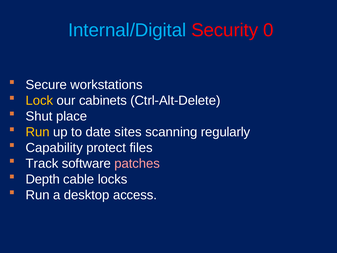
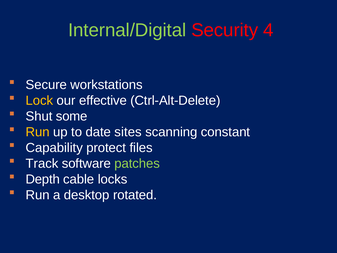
Internal/Digital colour: light blue -> light green (127, 30)
0: 0 -> 4 (268, 30)
cabinets: cabinets -> effective (103, 100)
place: place -> some (72, 116)
regularly: regularly -> constant (226, 132)
patches colour: pink -> light green (137, 163)
access: access -> rotated (135, 195)
